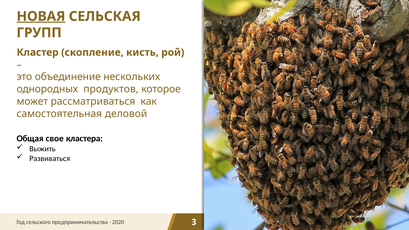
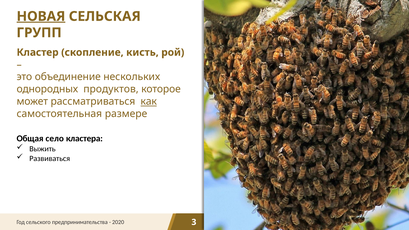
как underline: none -> present (149, 102)
деловой: деловой -> размере (126, 114)
свое: свое -> село (55, 139)
